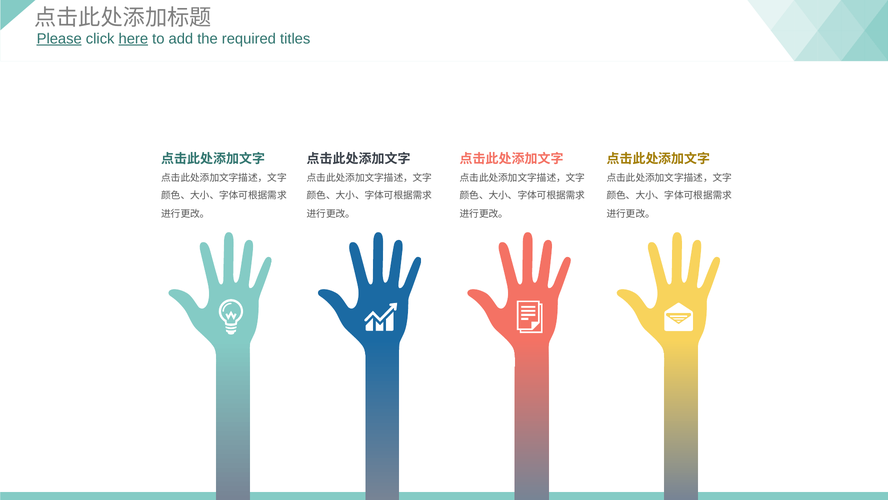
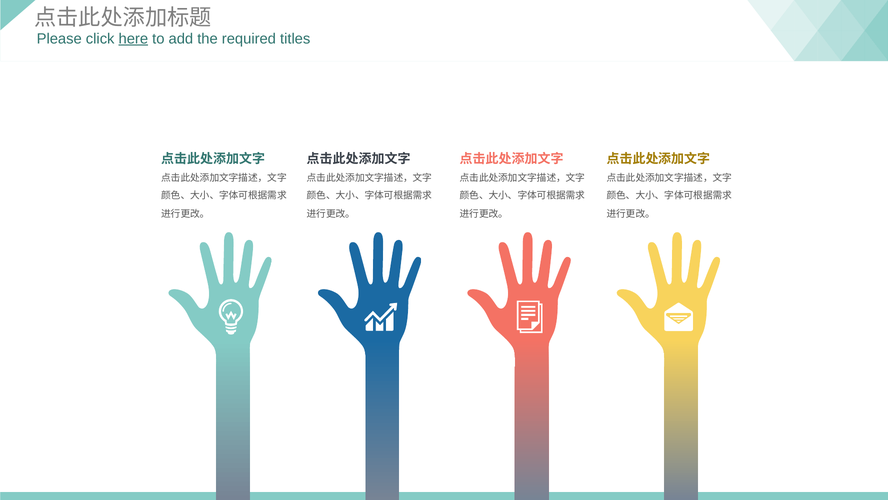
Please underline: present -> none (59, 39)
